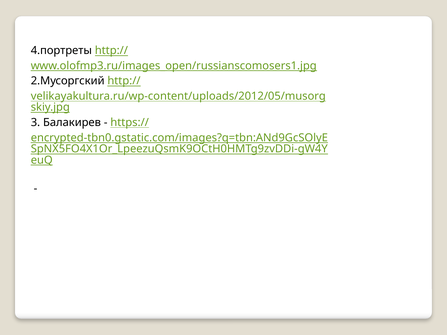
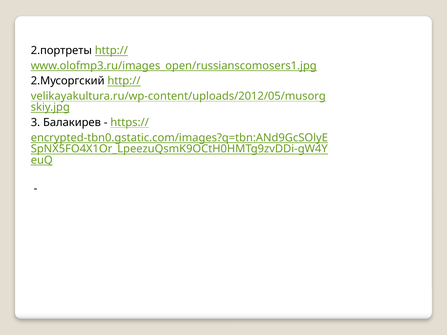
4.портреты: 4.портреты -> 2.портреты (61, 51)
